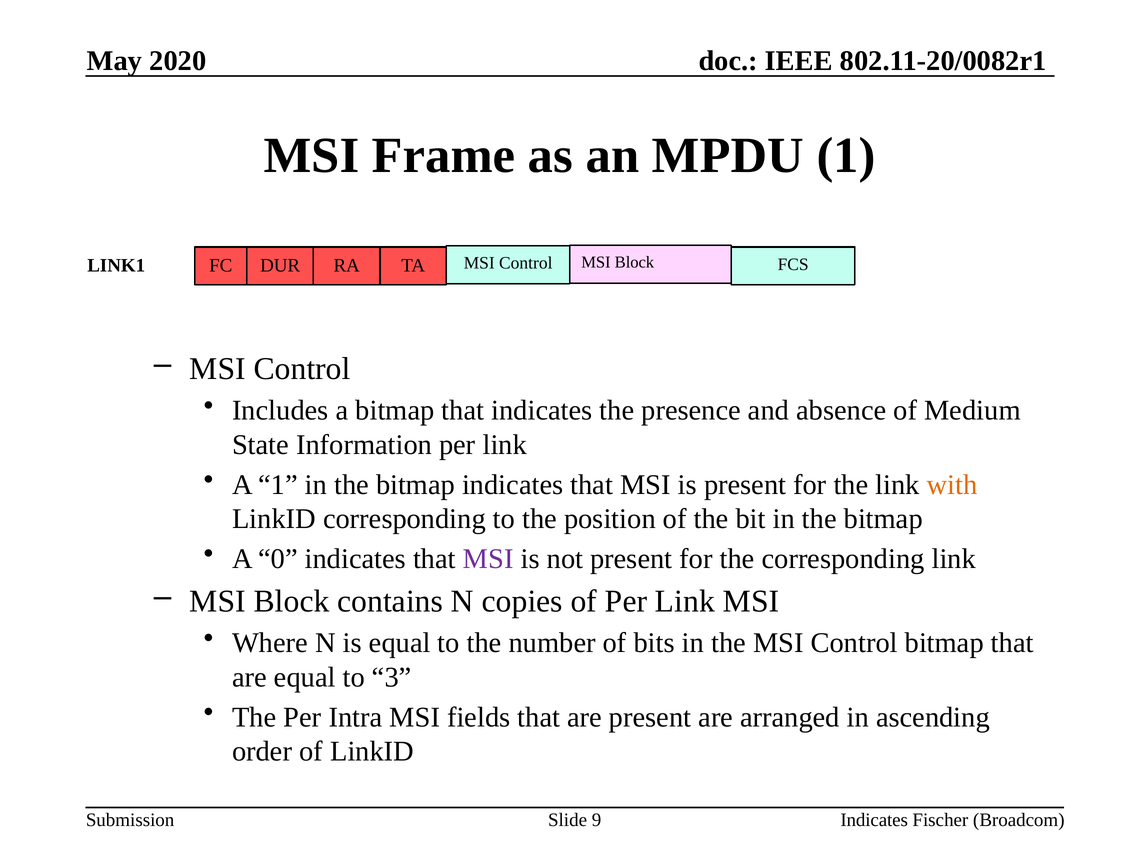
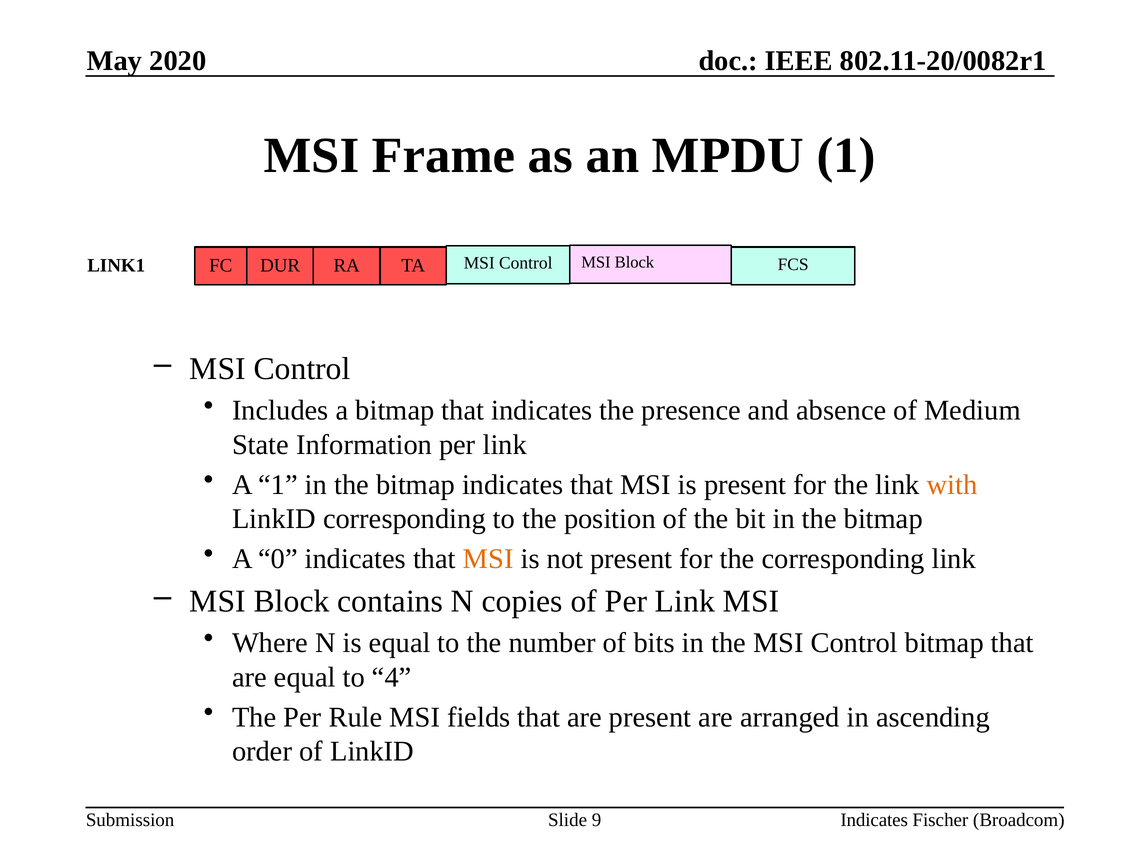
MSI colour: purple -> orange (488, 559)
3: 3 -> 4 (392, 677)
Intra: Intra -> Rule (355, 717)
